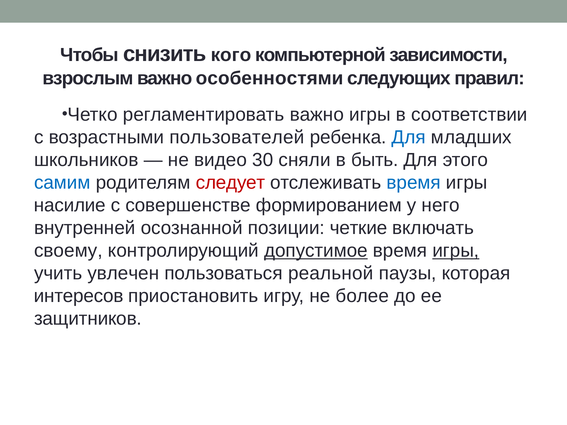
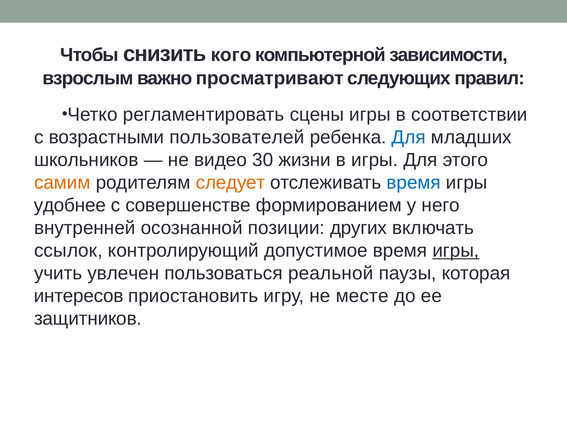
особенностями: особенностями -> просматривают (270, 78)
регламентировать важно: важно -> сцены (317, 115)
сняли: сняли -> жизни (305, 160)
в быть: быть -> игры (375, 160)
самим colour: blue -> orange (62, 183)
следует colour: red -> orange (231, 183)
насилие: насилие -> удобнее (70, 205)
четкие: четкие -> других (359, 228)
своему: своему -> ссылок (68, 251)
допустимое underline: present -> none (316, 251)
более: более -> месте (362, 296)
